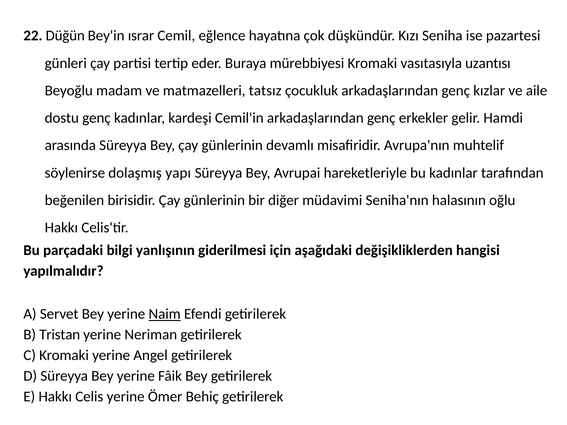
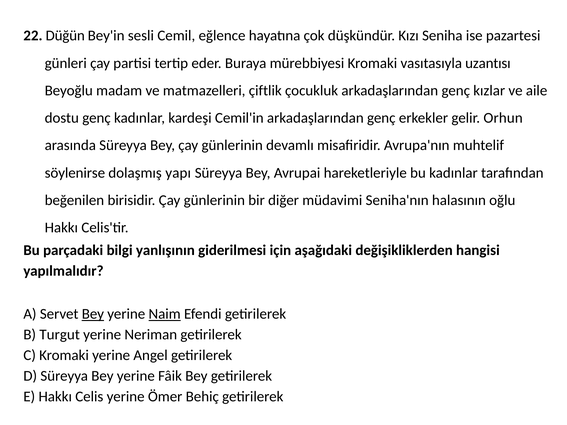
ısrar: ısrar -> sesli (141, 36)
tatsız: tatsız -> çiftlik (265, 91)
Hamdi: Hamdi -> Orhun (503, 118)
Bey underline: none -> present (93, 314)
Tristan: Tristan -> Turgut (60, 335)
